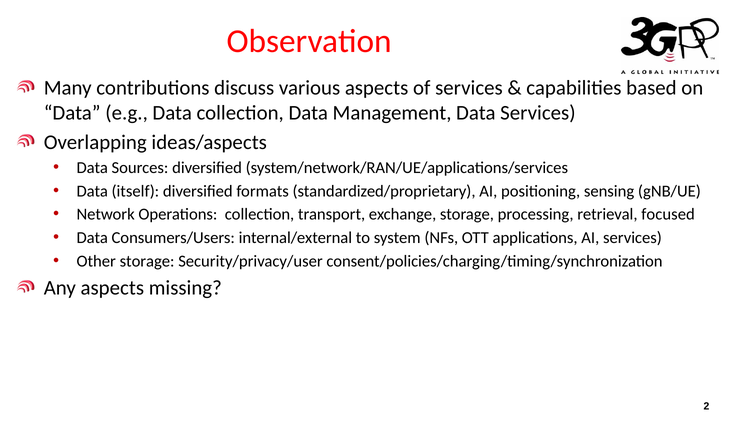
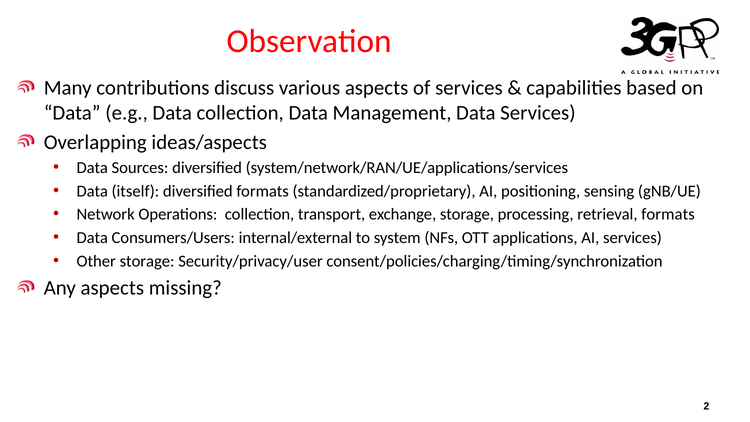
retrieval focused: focused -> formats (668, 214)
